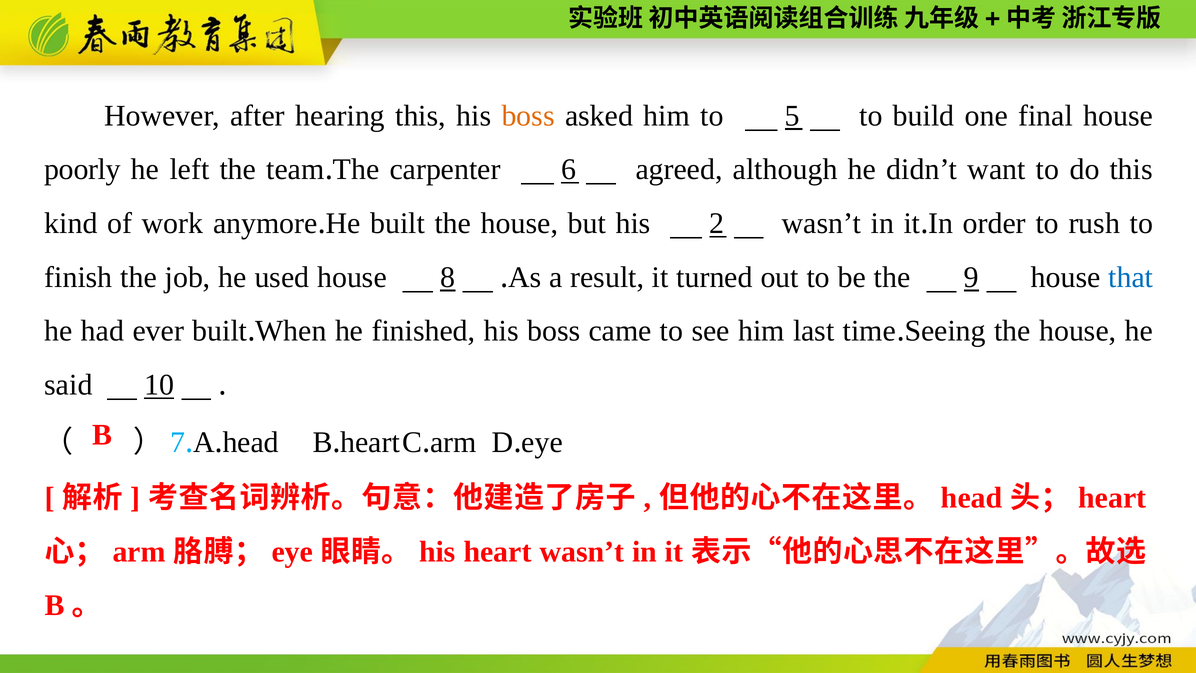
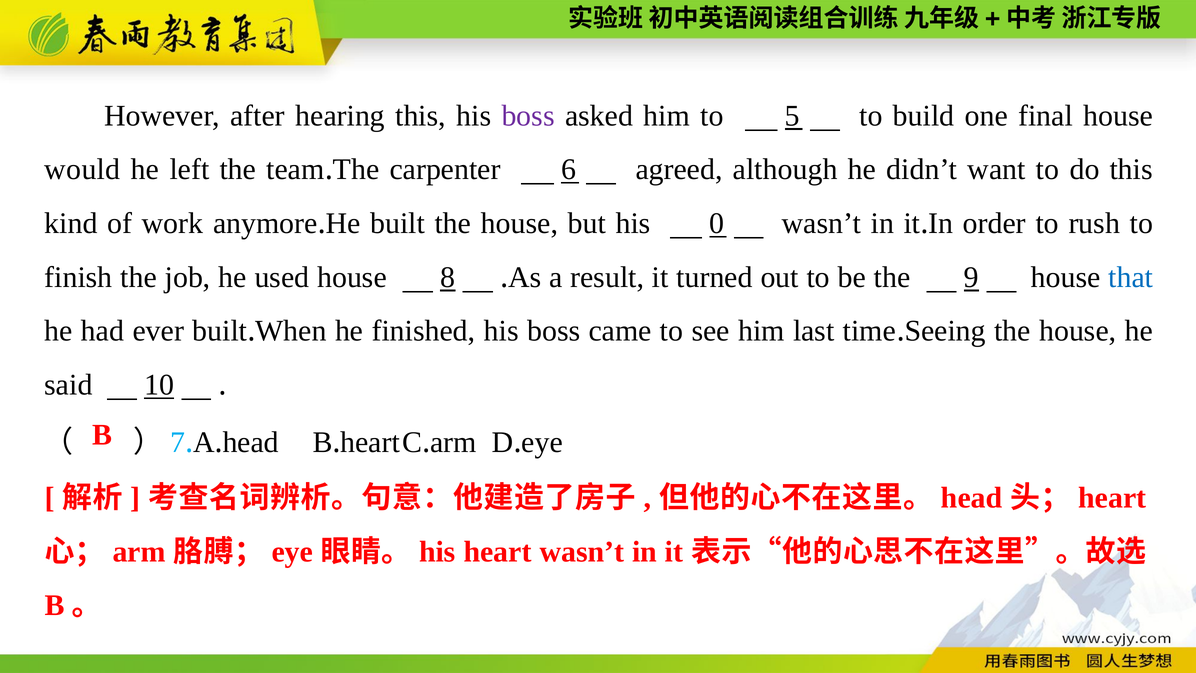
boss colour: orange -> purple (528, 116)
poorly: poorly -> would (82, 170)
2: 2 -> 0 (717, 223)
